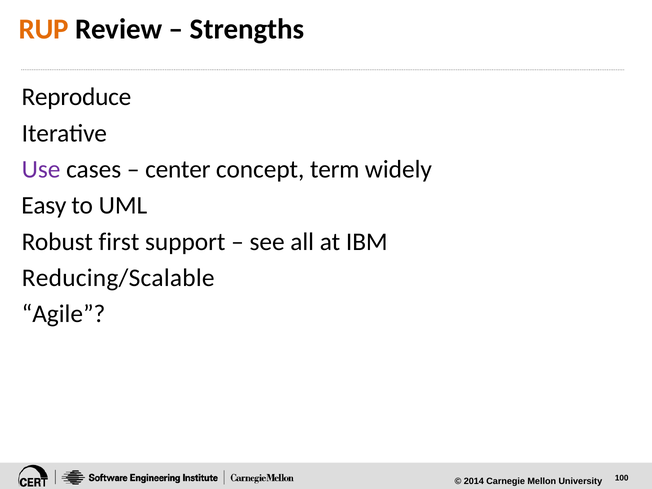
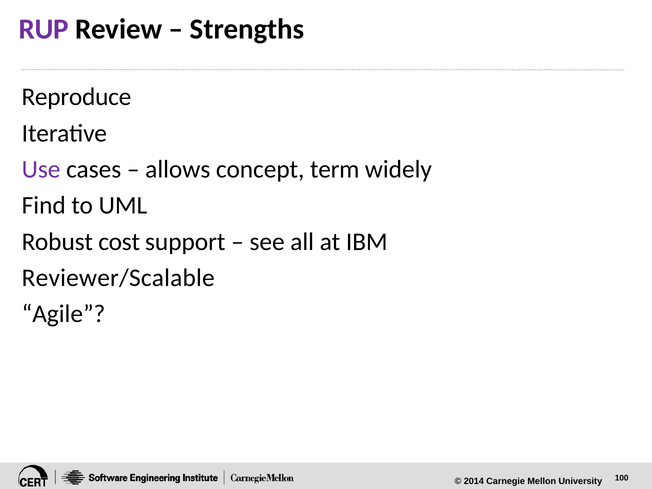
RUP colour: orange -> purple (44, 29)
center: center -> allows (178, 169)
Easy: Easy -> Find (44, 206)
first: first -> cost (119, 242)
Reducing/Scalable: Reducing/Scalable -> Reviewer/Scalable (118, 278)
